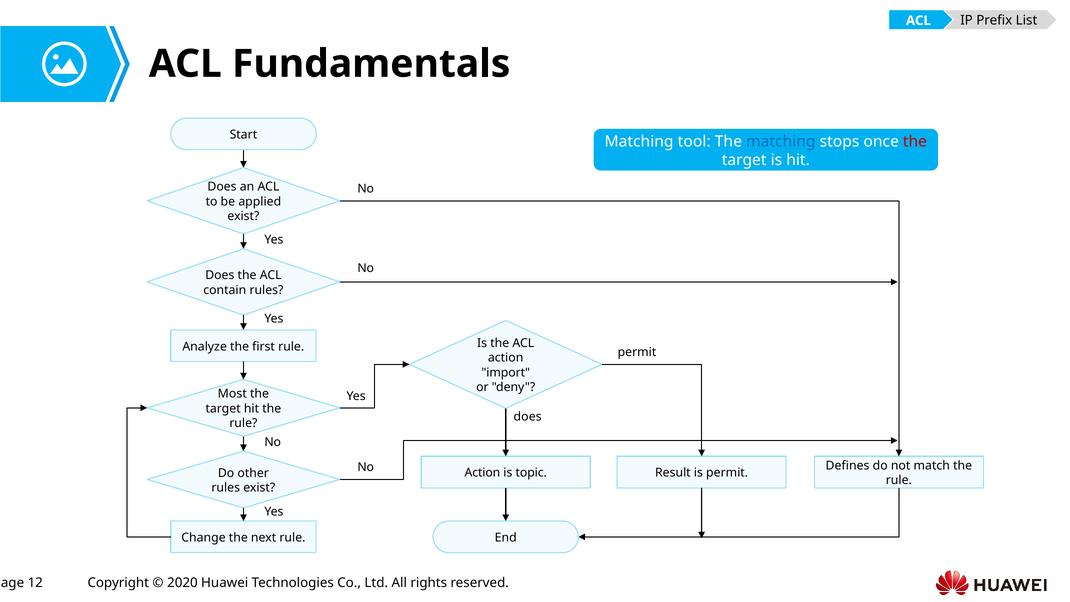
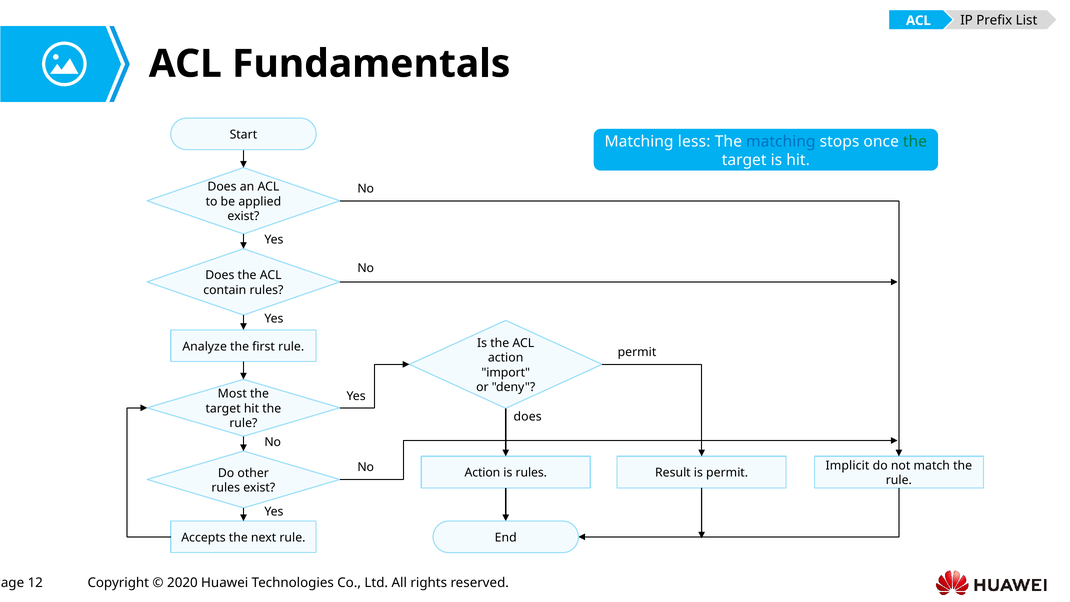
tool: tool -> less (694, 141)
the colour: red -> green (915, 141)
Defines: Defines -> Implicit (847, 465)
is topic: topic -> rules (531, 473)
Change: Change -> Accepts (203, 538)
